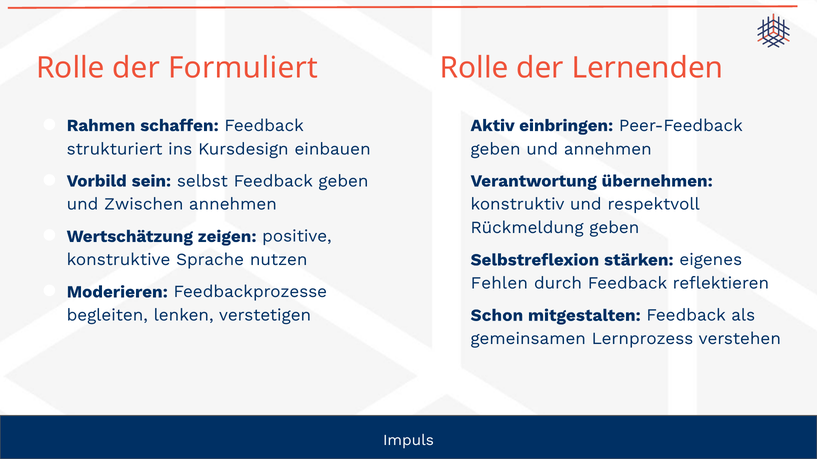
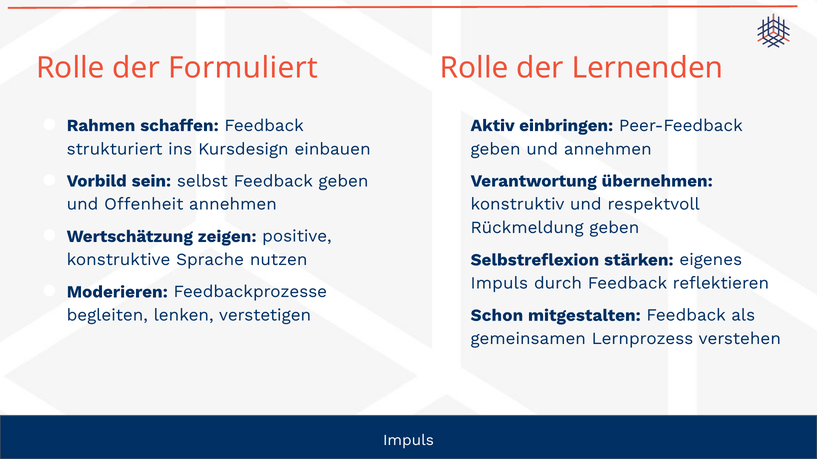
Zwischen: Zwischen -> Offenheit (144, 205)
Fehlen: Fehlen -> Impuls (499, 284)
